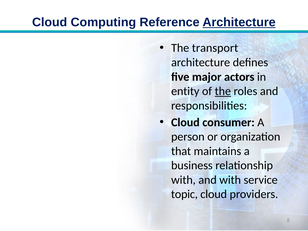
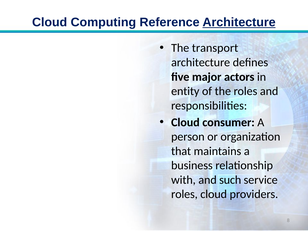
the underline: present -> none (223, 91)
and with: with -> such (230, 180)
topic: topic -> roles (184, 194)
